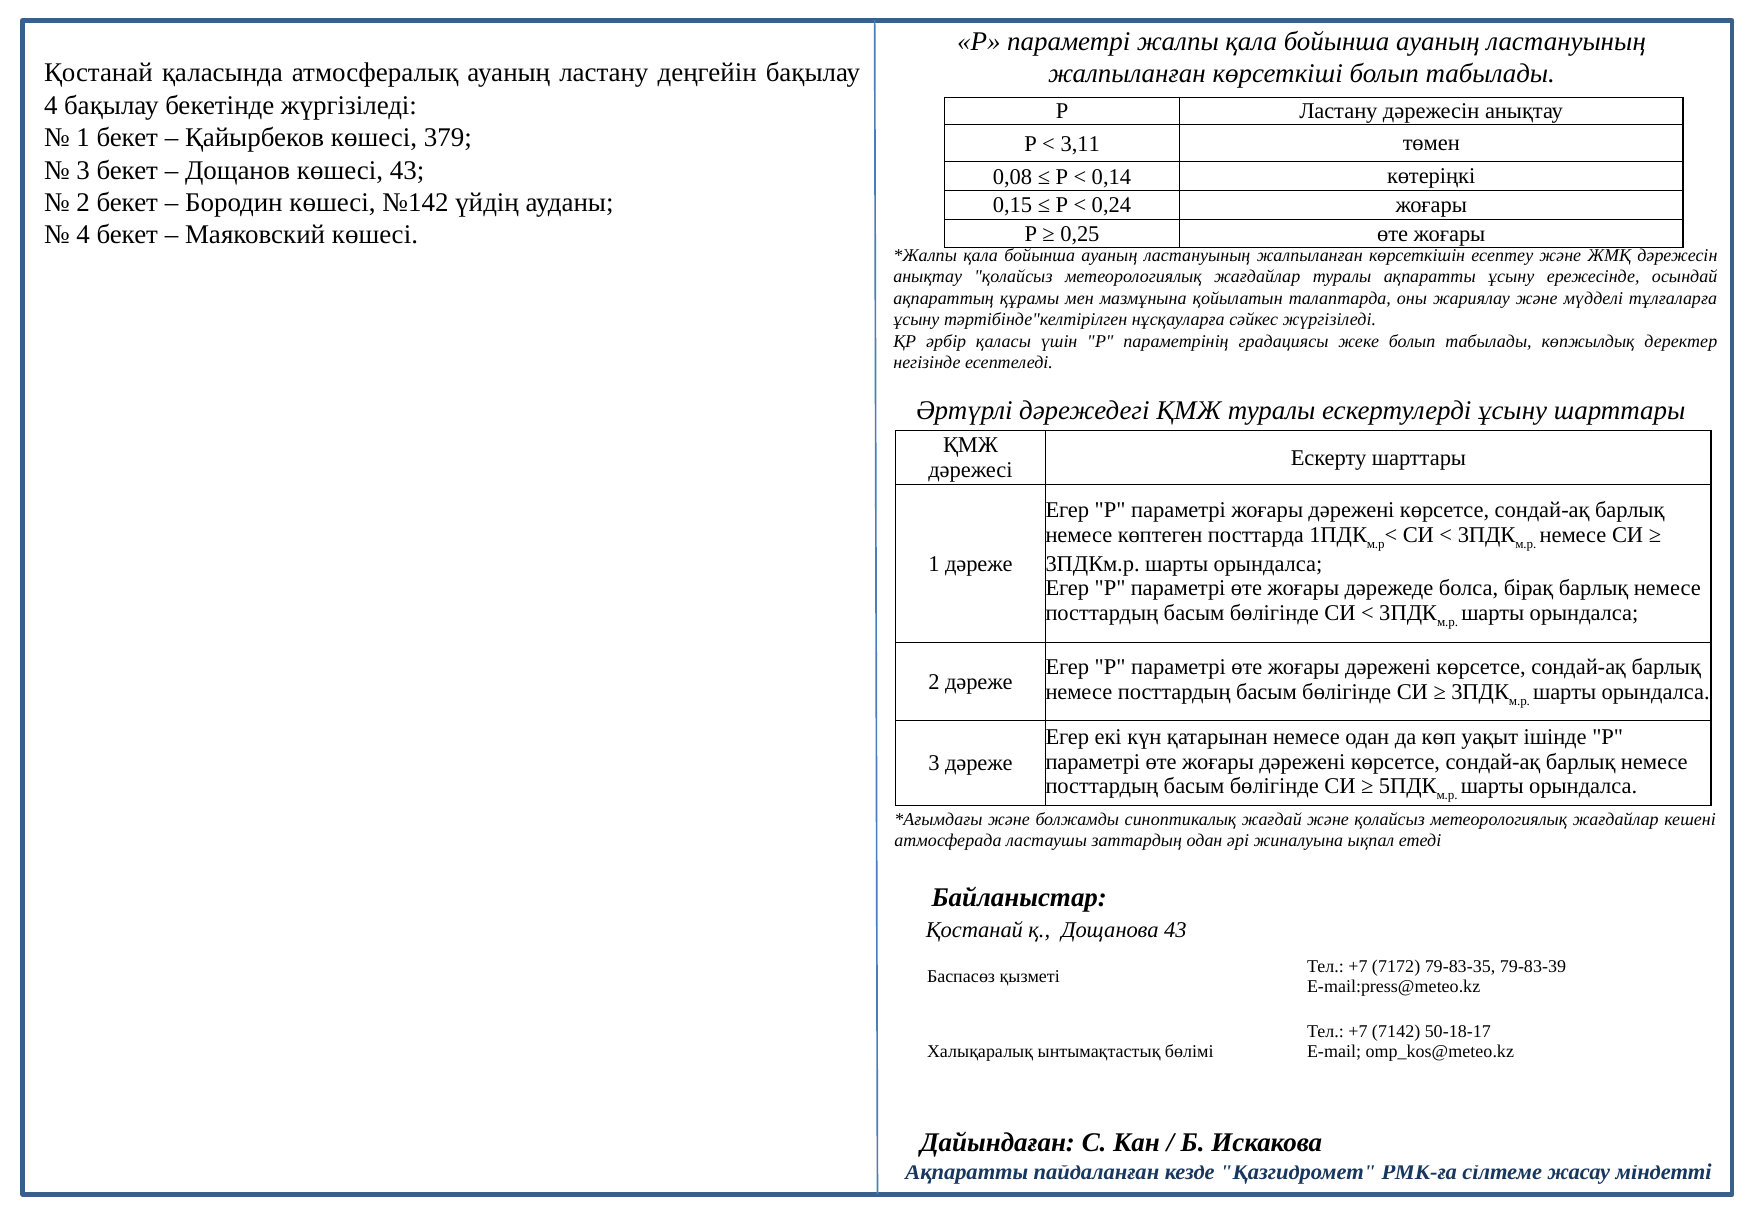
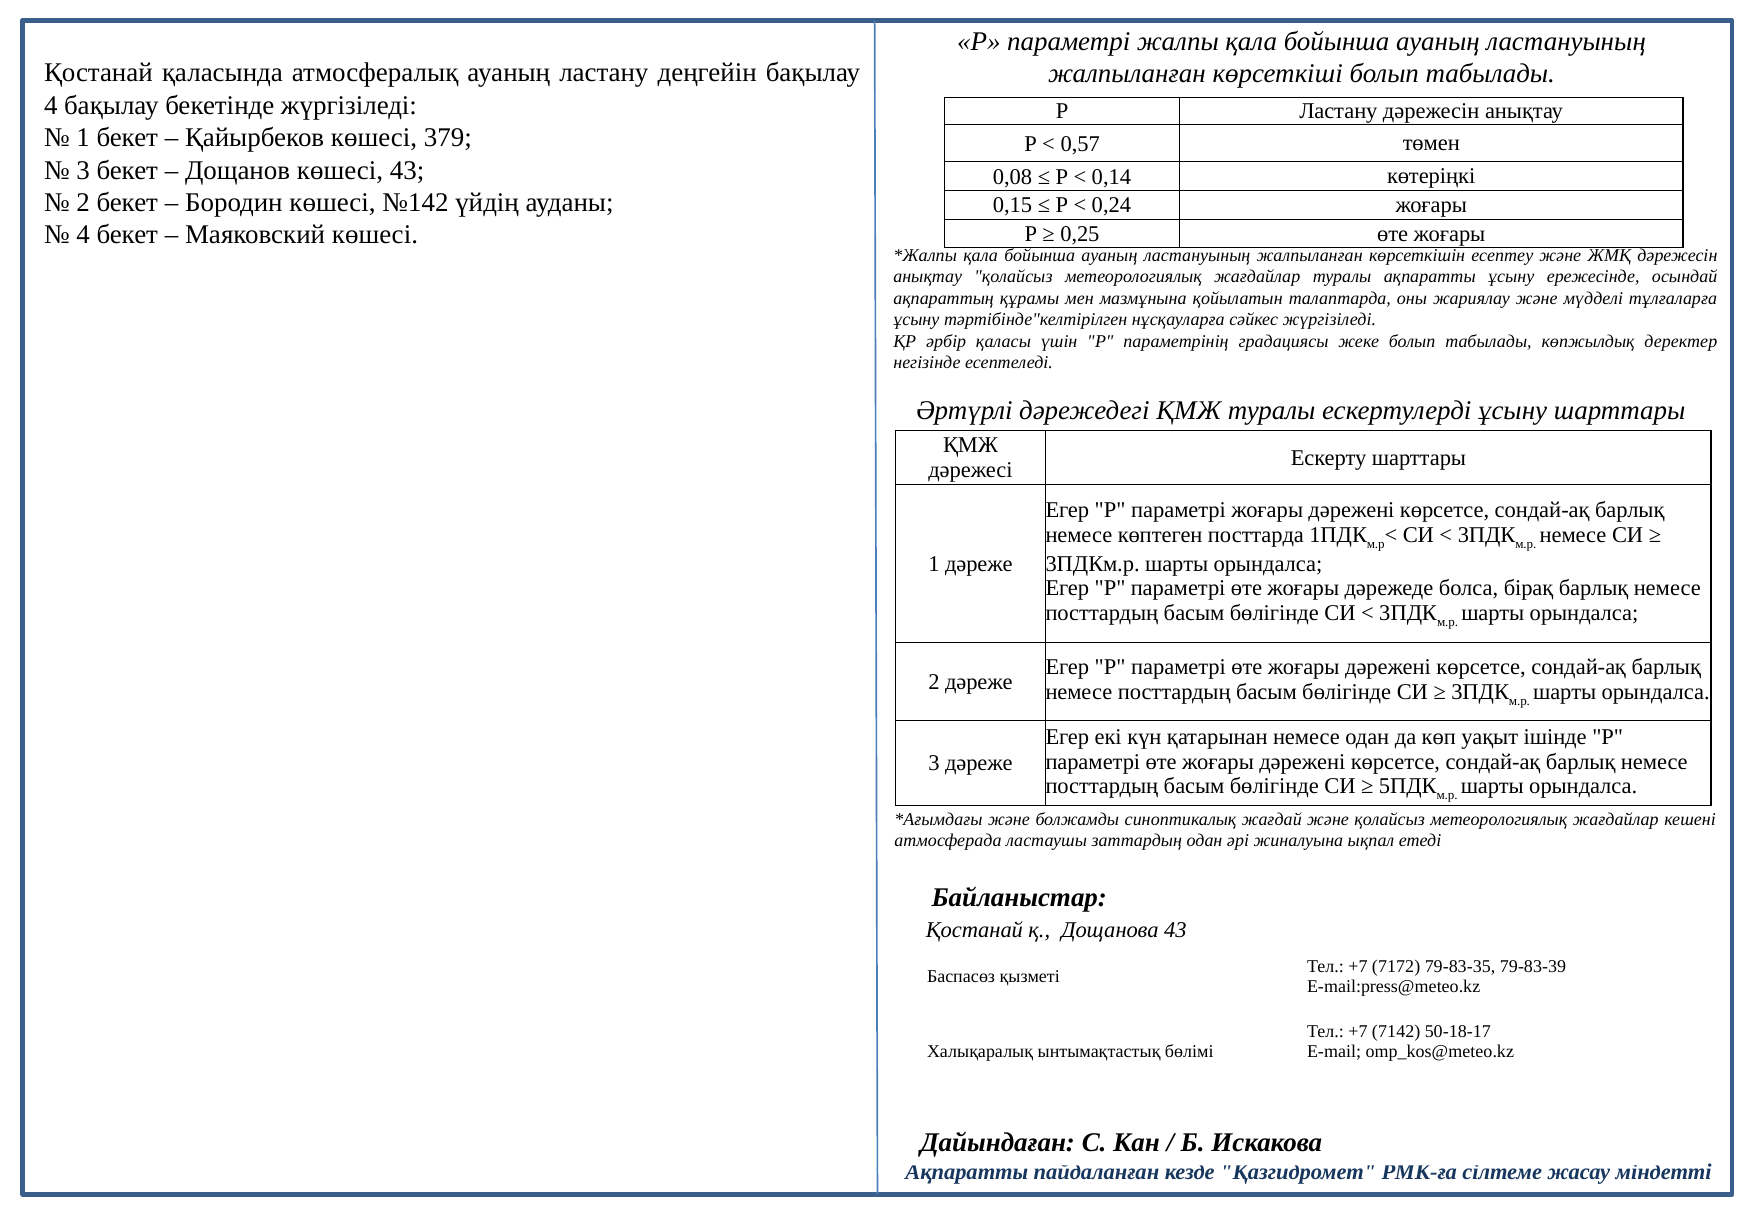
3,11: 3,11 -> 0,57 (1080, 144)
